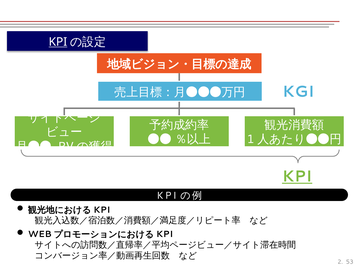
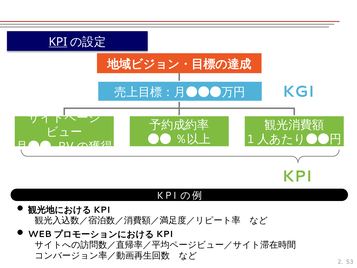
KPI underline: present -> none (297, 176)
